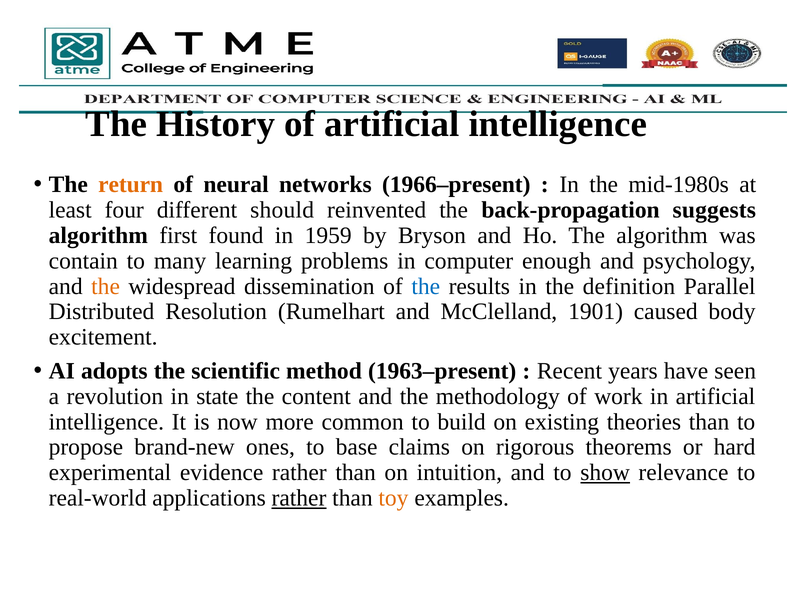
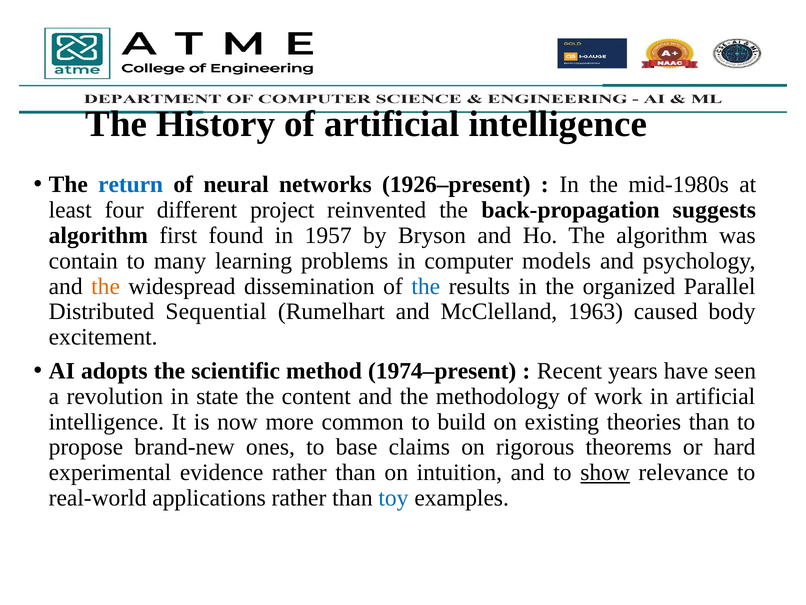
return colour: orange -> blue (131, 185)
1966–present: 1966–present -> 1926–present (456, 185)
should: should -> project (282, 210)
1959: 1959 -> 1957 (328, 235)
enough: enough -> models (556, 261)
definition: definition -> organized (629, 286)
Resolution: Resolution -> Sequential (216, 311)
1901: 1901 -> 1963 (596, 311)
1963–present: 1963–present -> 1974–present (442, 371)
rather underline: present -> none (299, 498)
toy colour: orange -> blue (393, 498)
